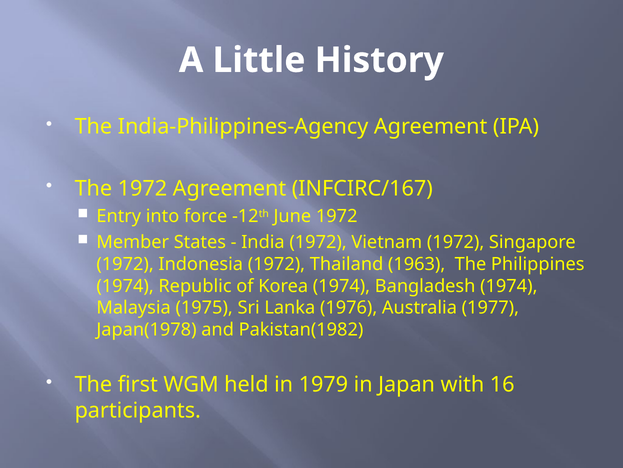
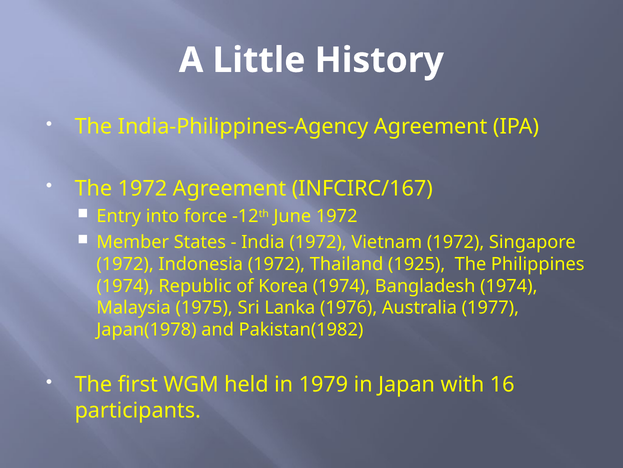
1963: 1963 -> 1925 (417, 264)
